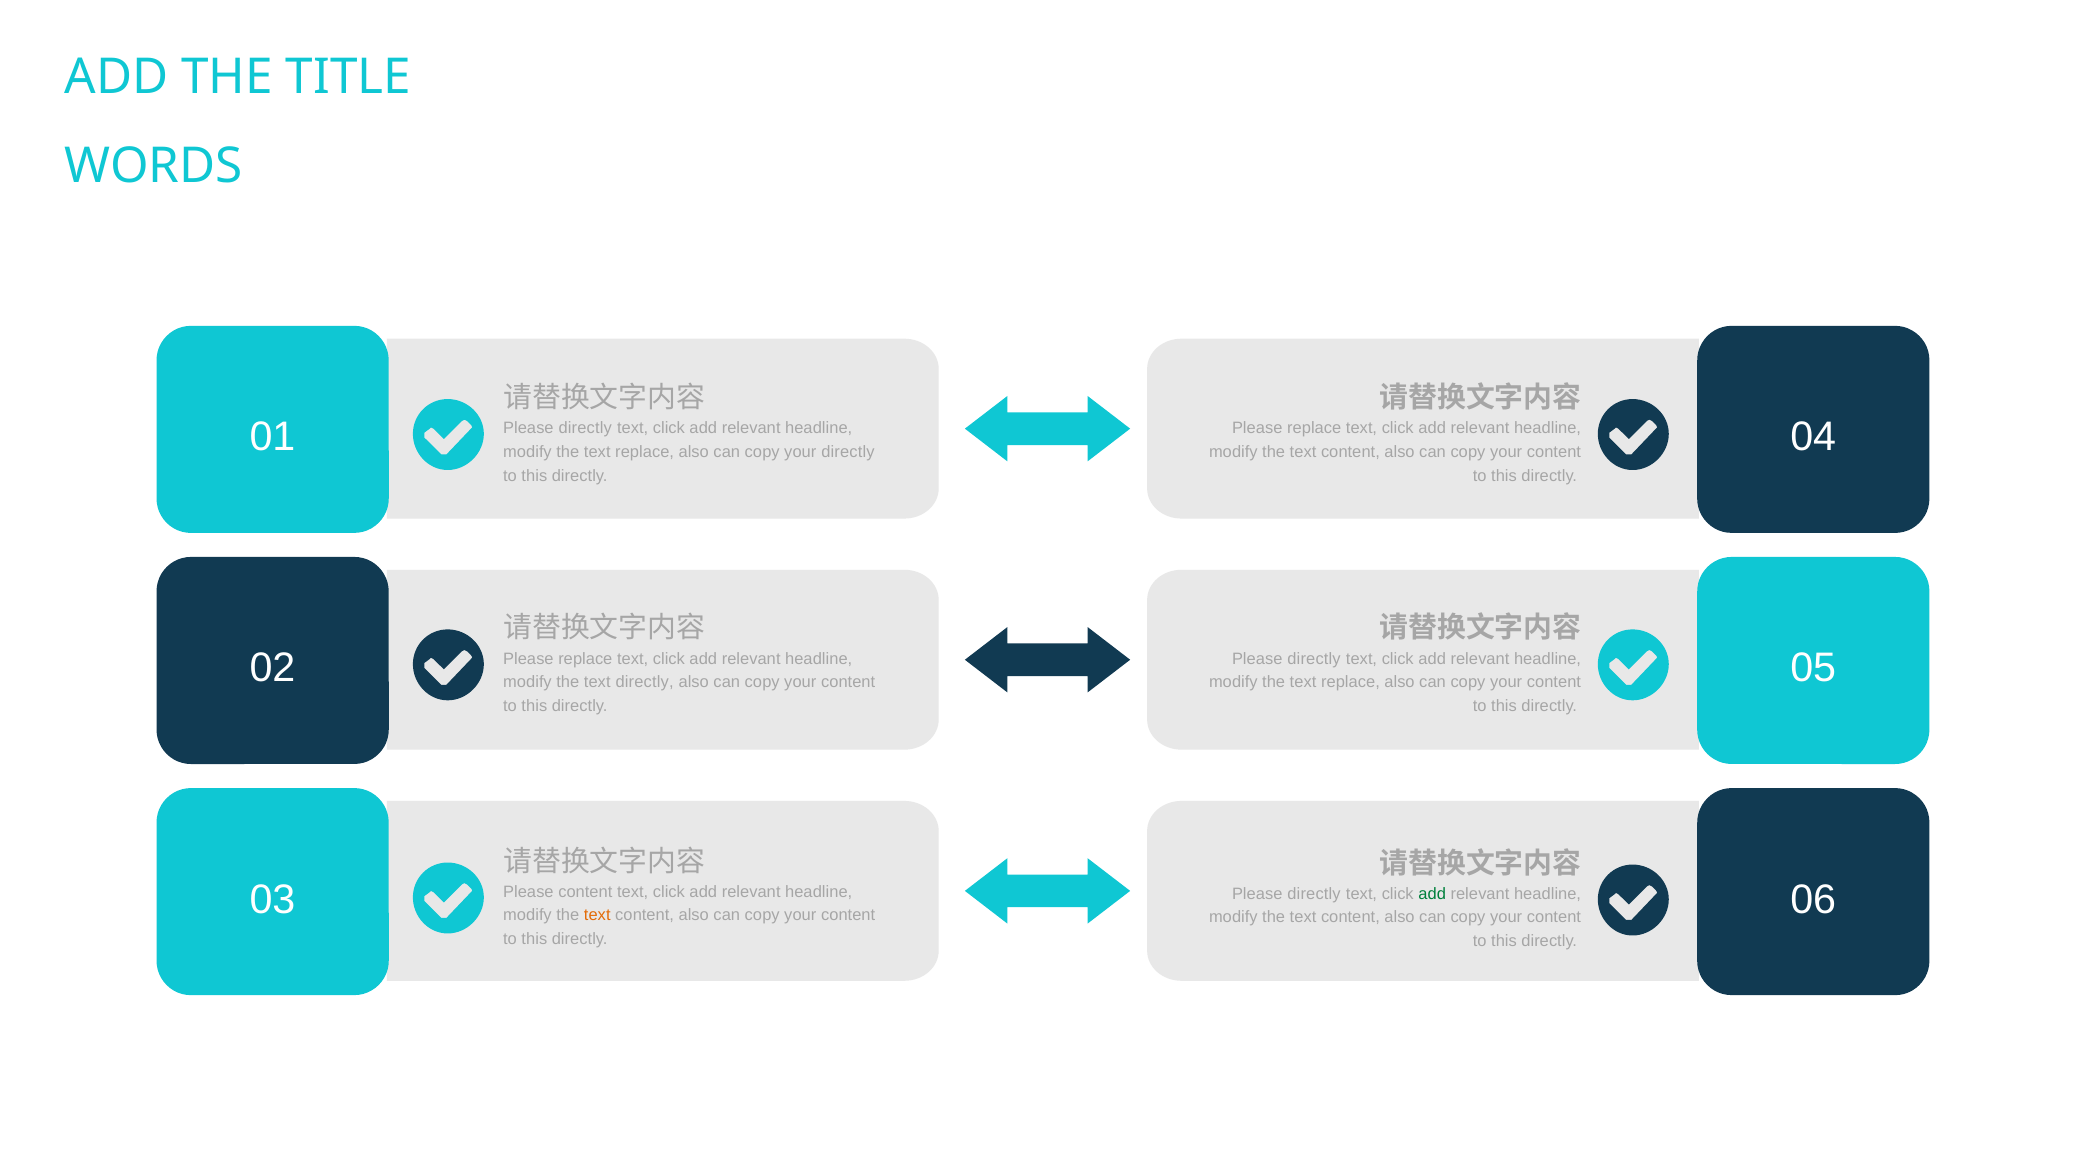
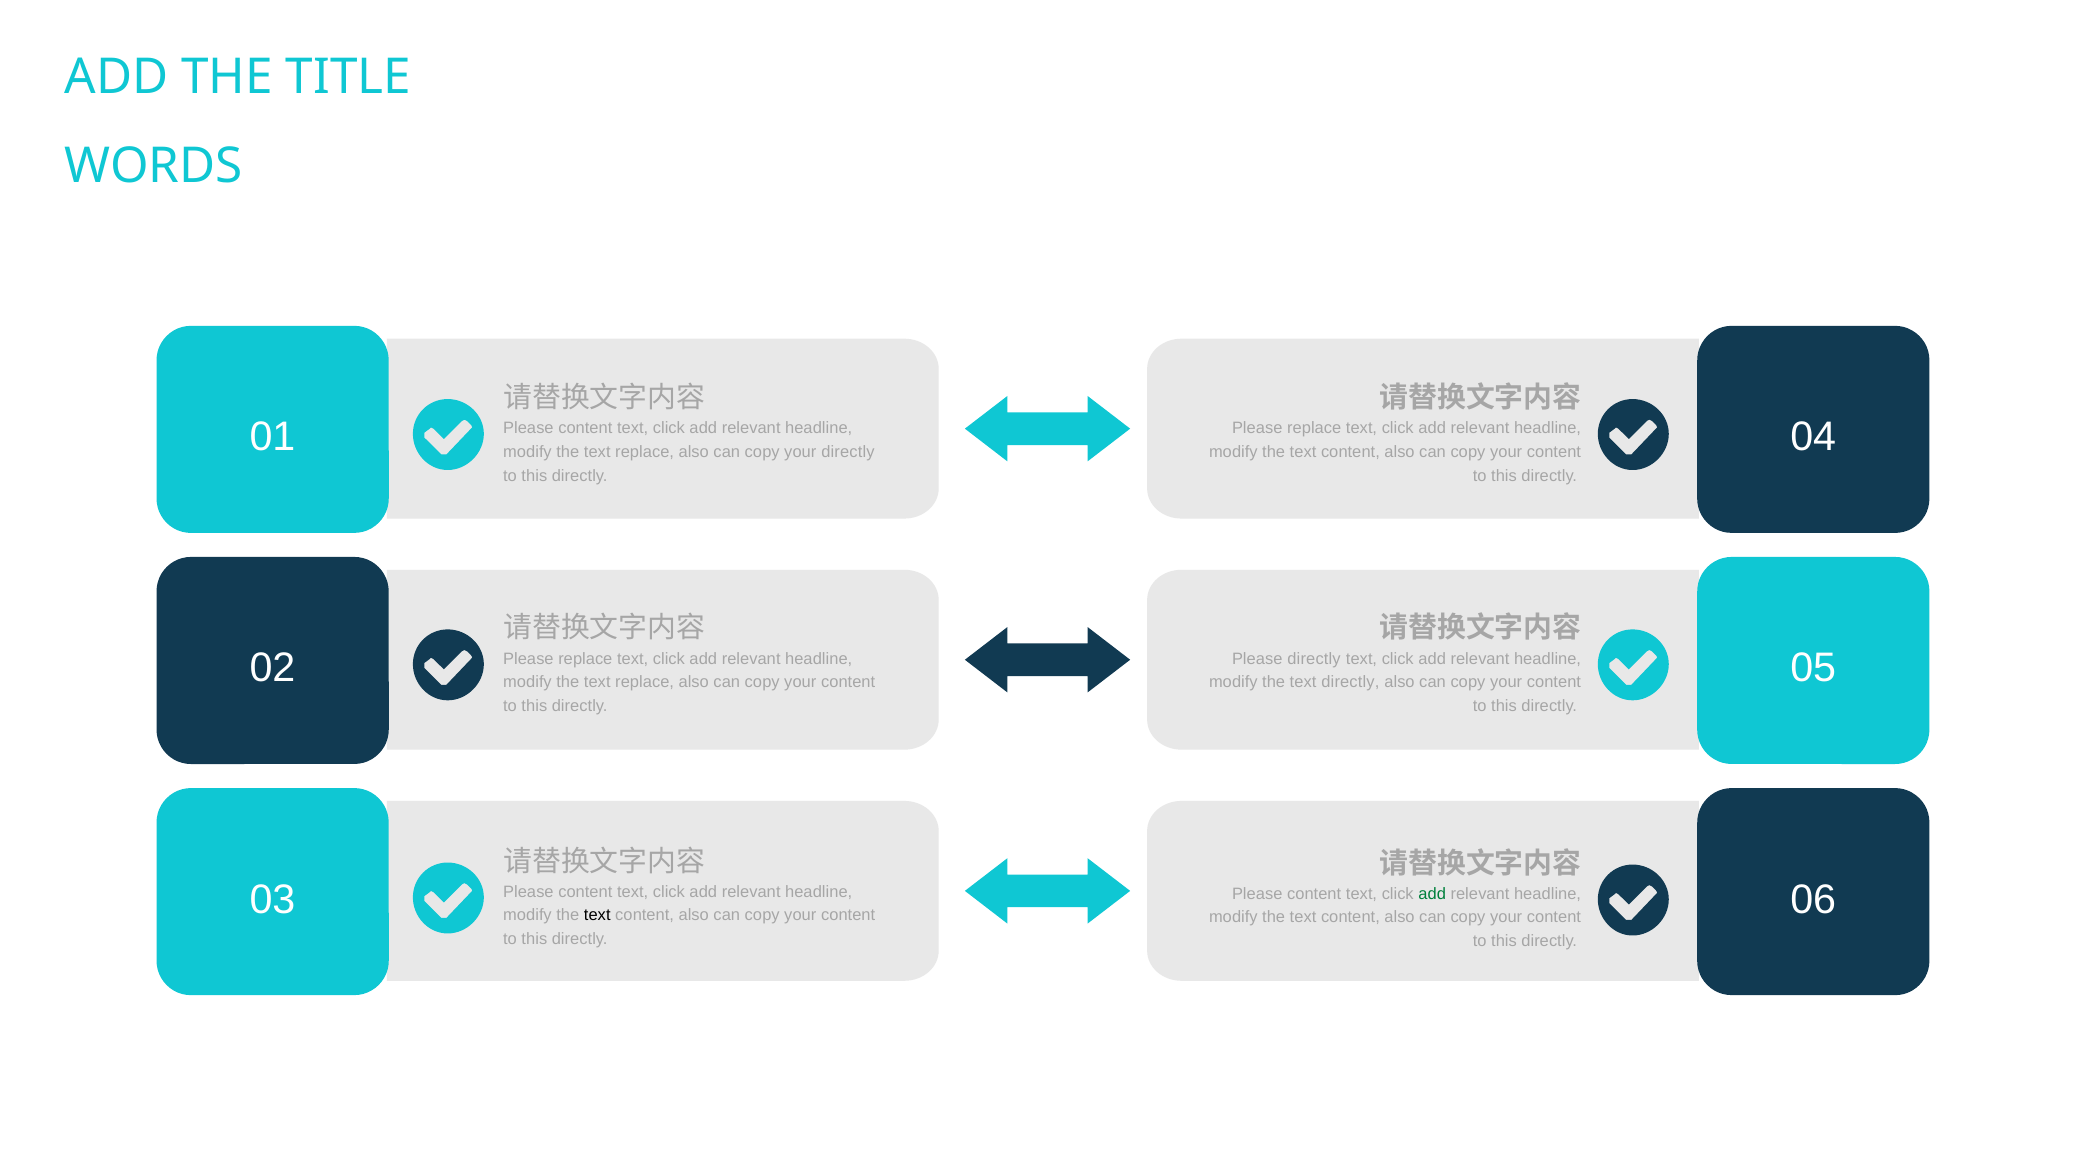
directly: directly -> content (585, 428)
directly: directly -> replace (645, 683)
replace: replace -> directly (1350, 683)
directly: directly -> content (1314, 894)
text colour: orange -> black (597, 916)
